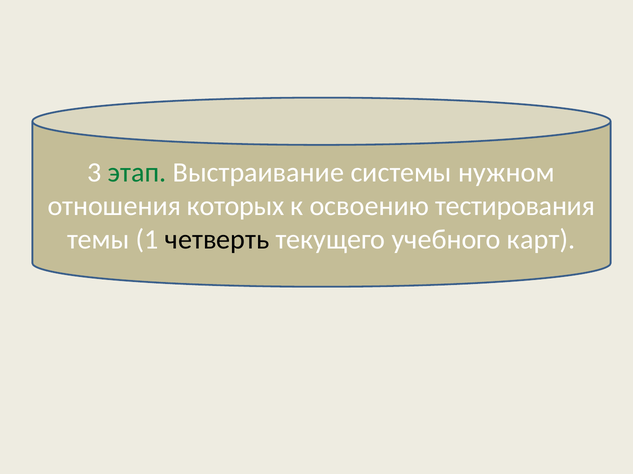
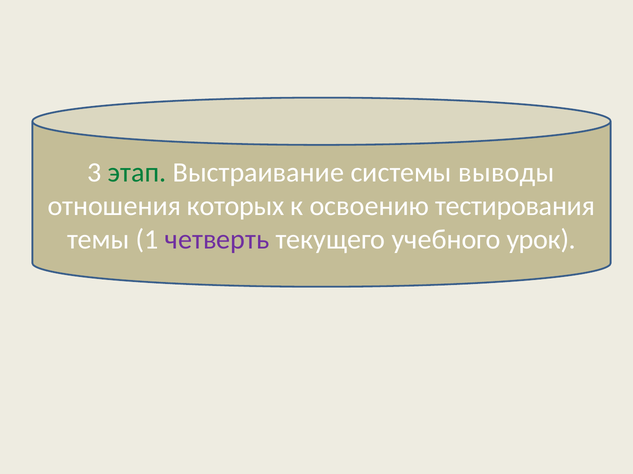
нужном: нужном -> выводы (506, 173)
четверть colour: black -> purple (217, 240)
карт: карт -> урок (541, 240)
